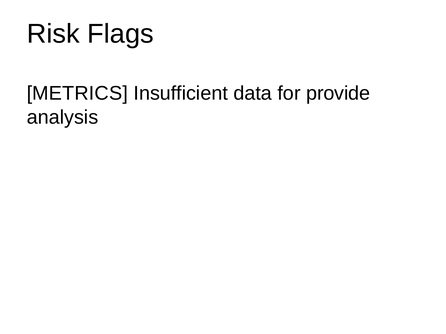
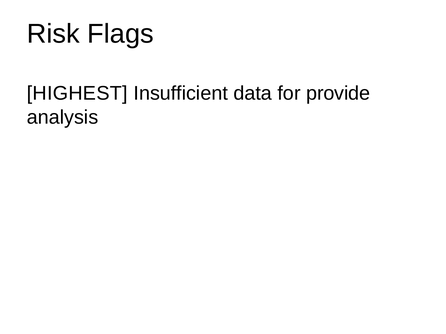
METRICS: METRICS -> HIGHEST (77, 94)
